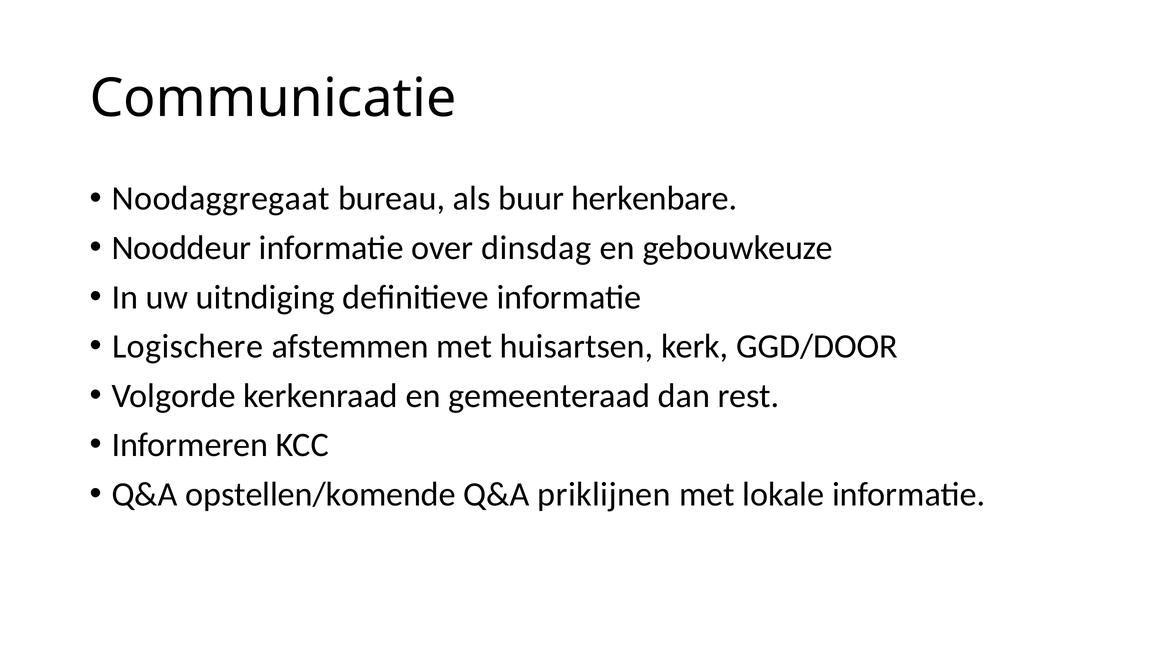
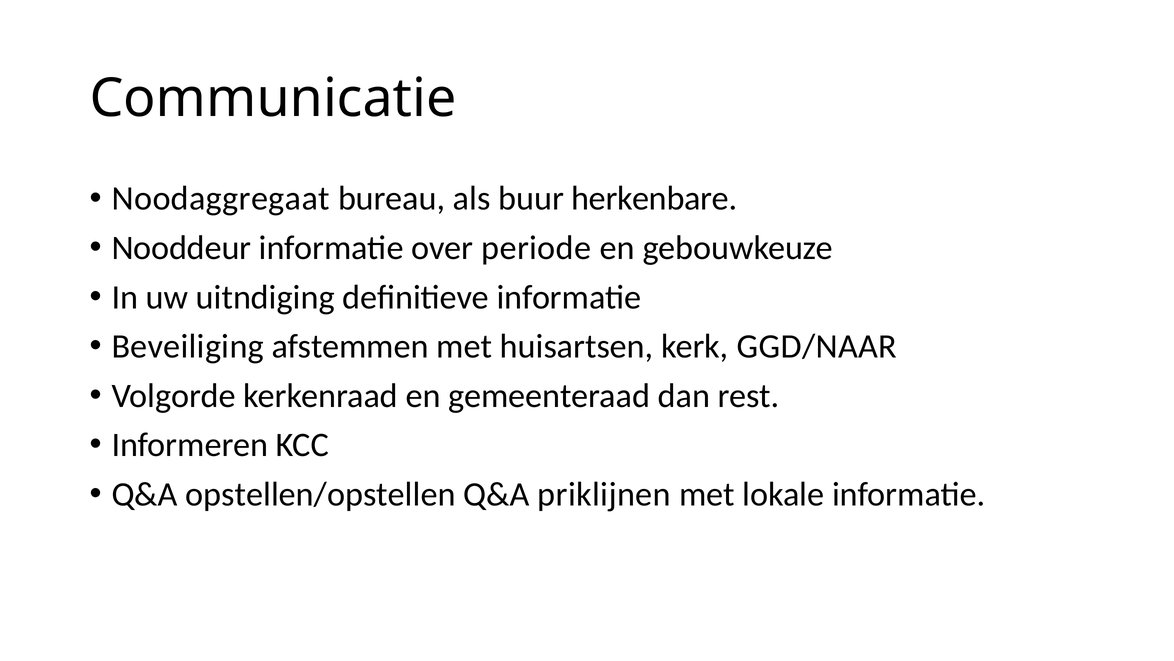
dinsdag: dinsdag -> periode (536, 248)
Logischere: Logischere -> Beveiliging (188, 346)
GGD/DOOR: GGD/DOOR -> GGD/NAAR (817, 346)
opstellen/komende: opstellen/komende -> opstellen/opstellen (320, 494)
